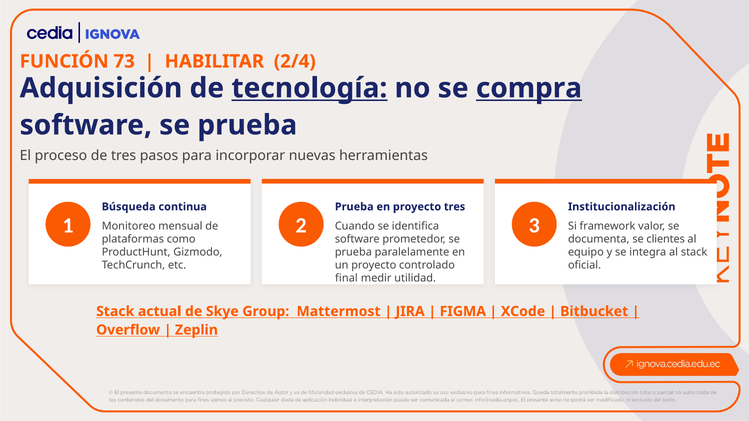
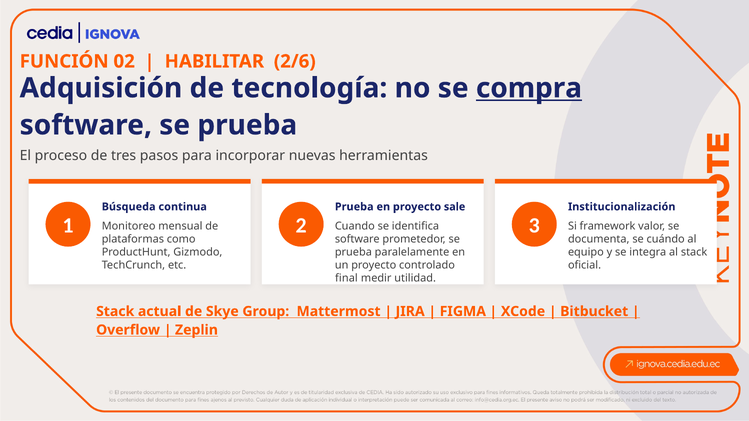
73: 73 -> 02 (124, 61)
2/4: 2/4 -> 2/6 (295, 61)
tecnología underline: present -> none (309, 88)
proyecto tres: tres -> sale (455, 207)
clientes: clientes -> cuándo (666, 239)
